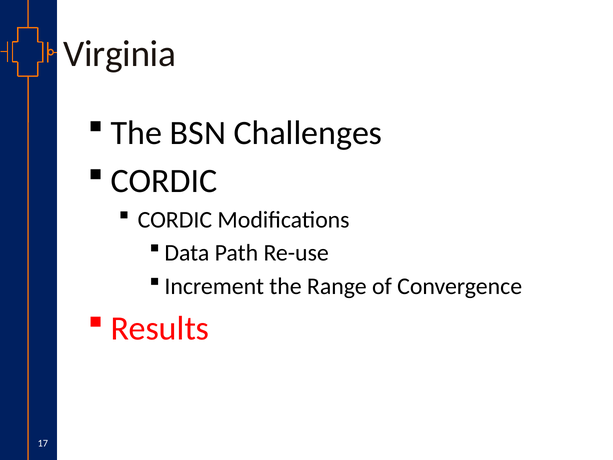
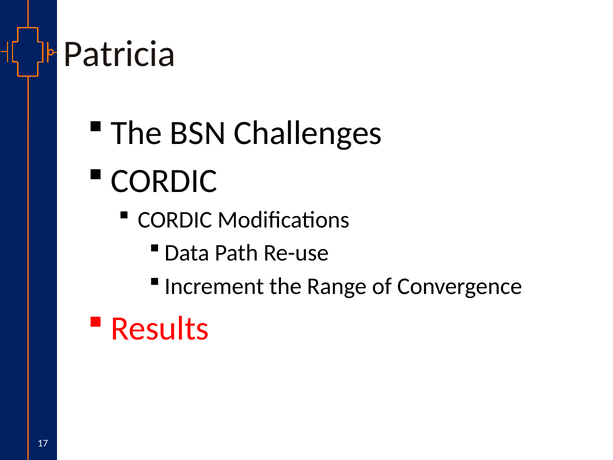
Virginia: Virginia -> Patricia (120, 54)
